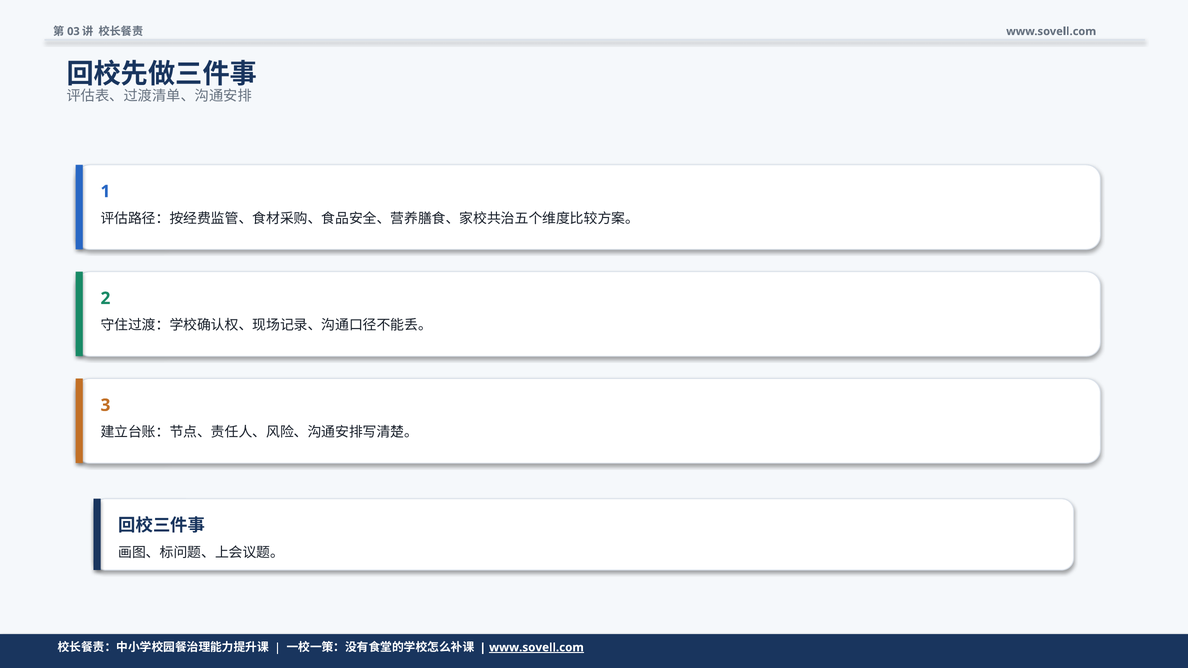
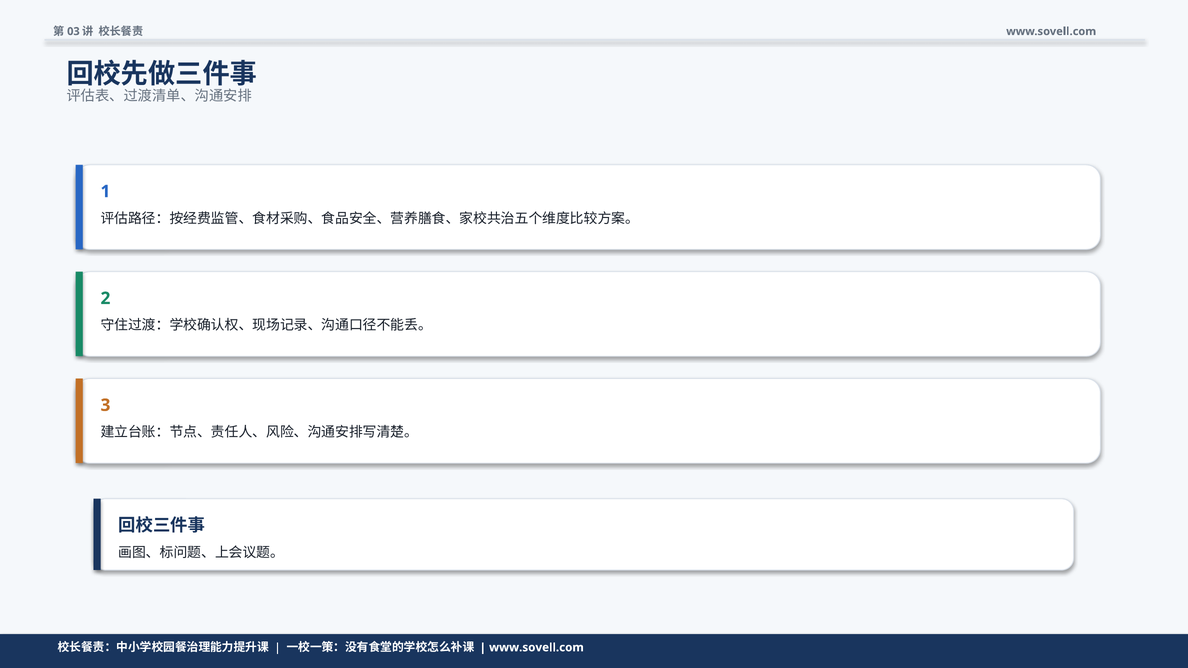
www.sovell.com underline: present -> none (536, 648)
